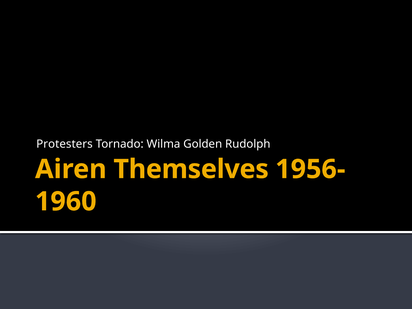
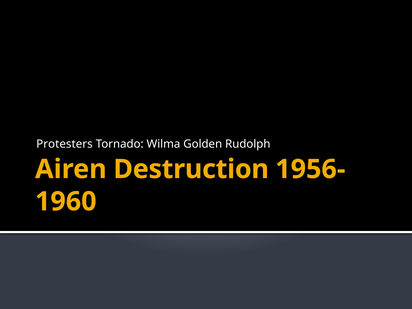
Themselves: Themselves -> Destruction (191, 169)
